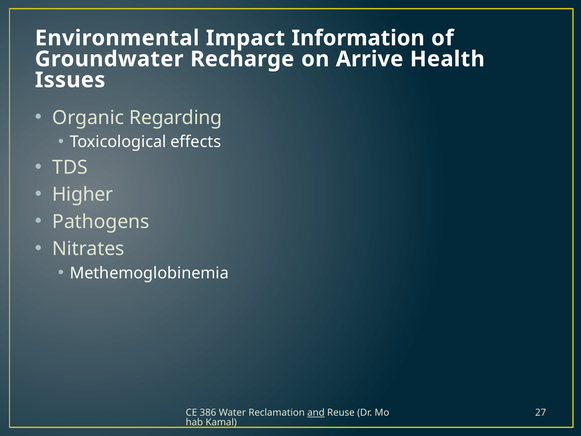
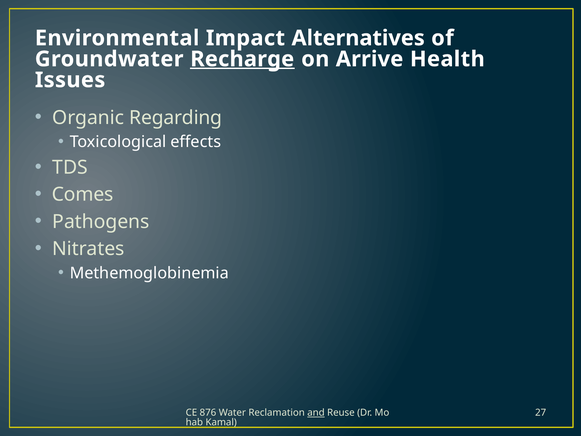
Information: Information -> Alternatives (358, 38)
Recharge underline: none -> present (242, 59)
Higher: Higher -> Comes (83, 194)
386: 386 -> 876 (208, 413)
